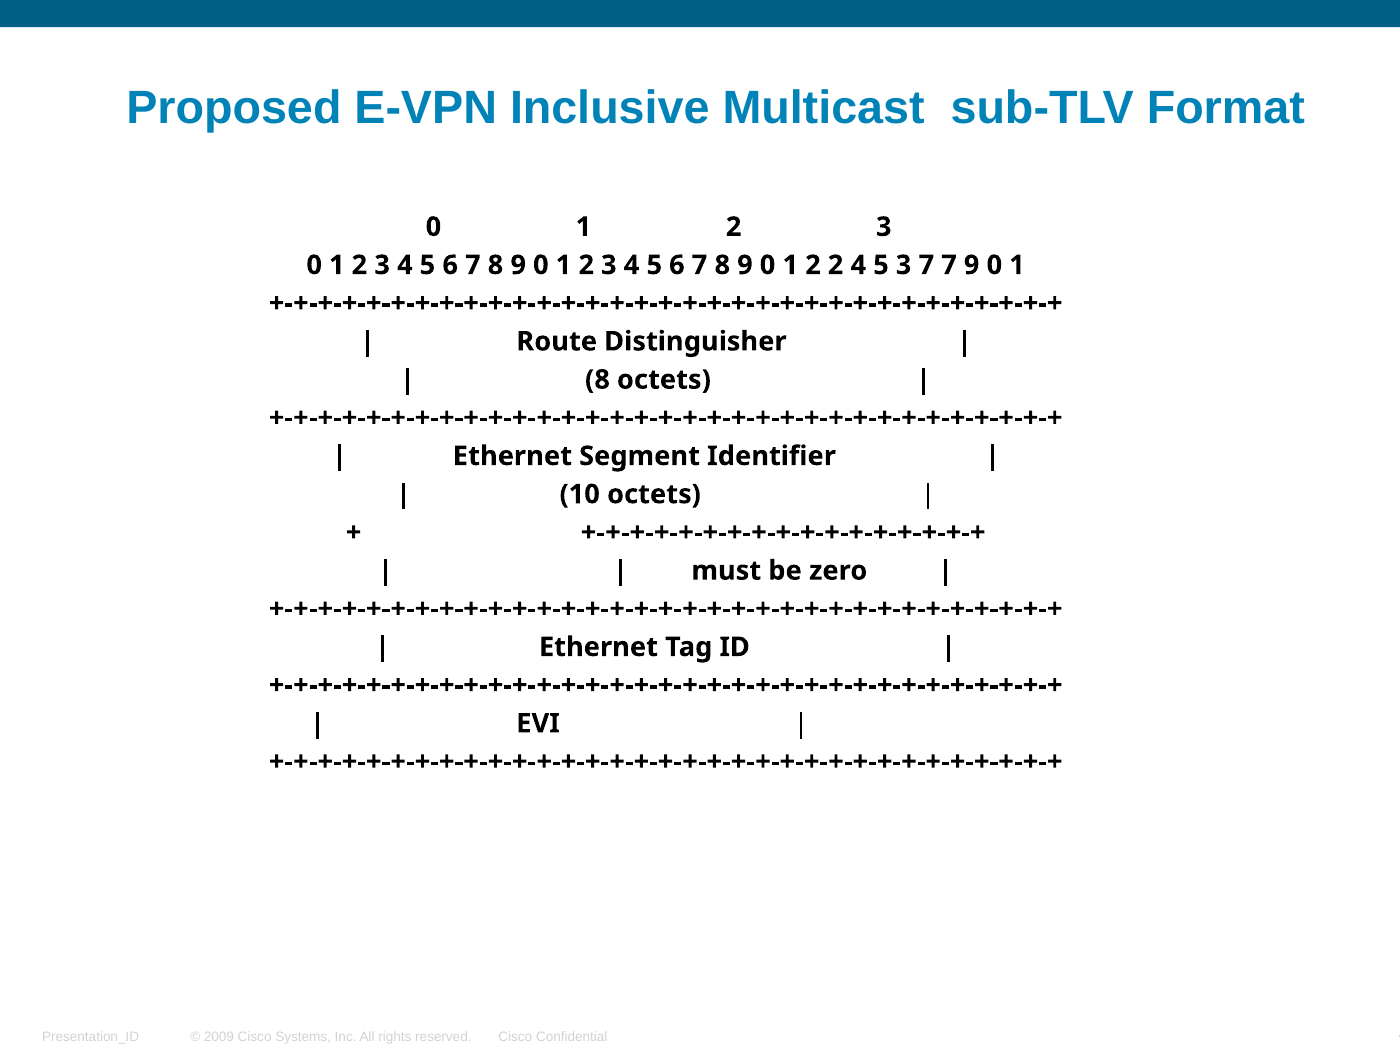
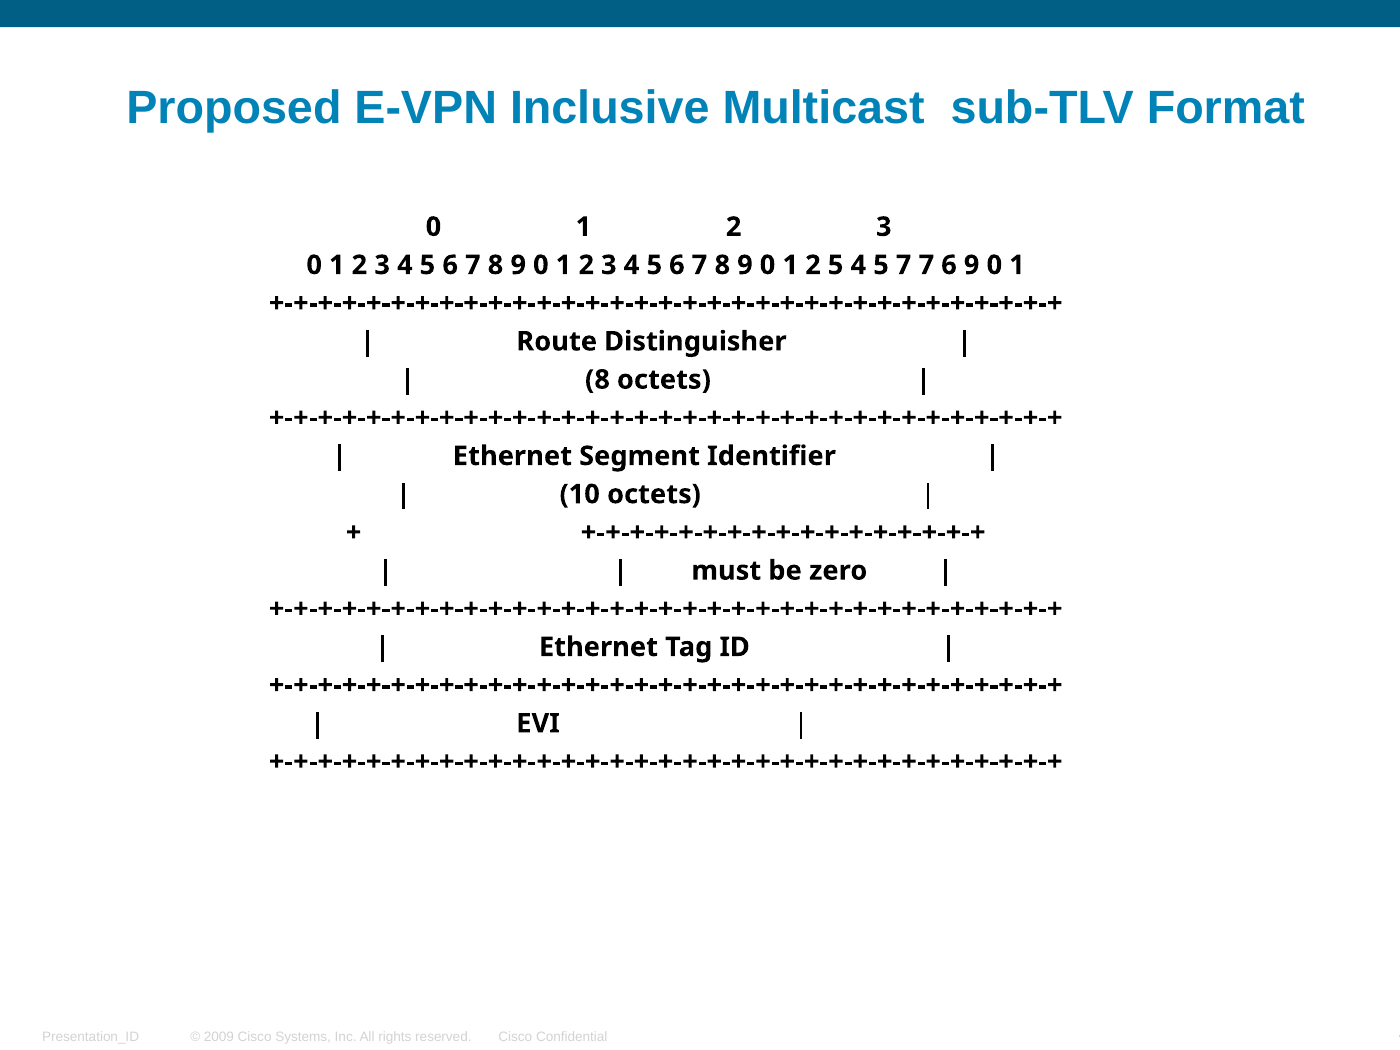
2 2: 2 -> 5 (836, 265)
5 3: 3 -> 7 (904, 265)
7 7: 7 -> 6 (949, 265)
